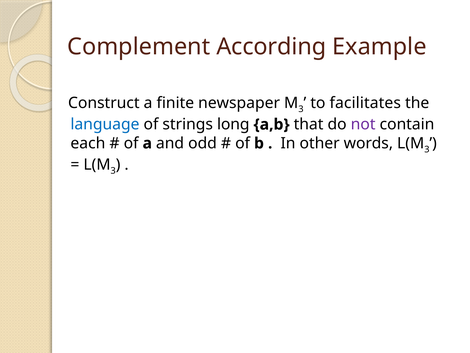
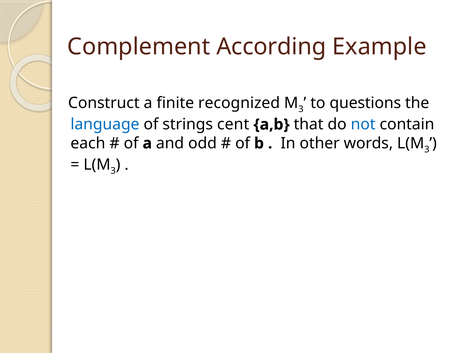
newspaper: newspaper -> recognized (239, 103)
facilitates: facilitates -> questions (365, 103)
long: long -> cent (233, 124)
not colour: purple -> blue (363, 124)
